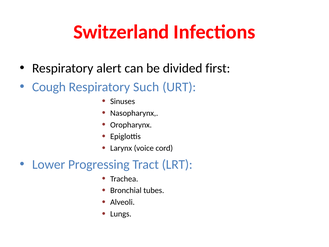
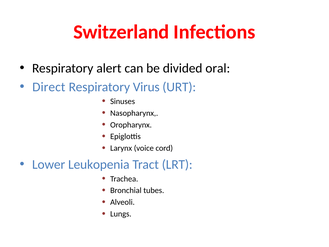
first: first -> oral (218, 68)
Cough: Cough -> Direct (49, 87)
Such: Such -> Virus (146, 87)
Progressing: Progressing -> Leukopenia (99, 164)
